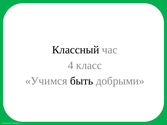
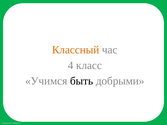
Классный colour: black -> orange (76, 50)
